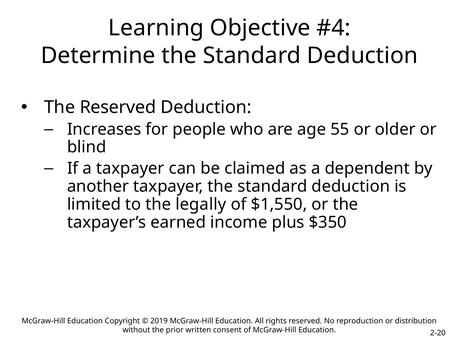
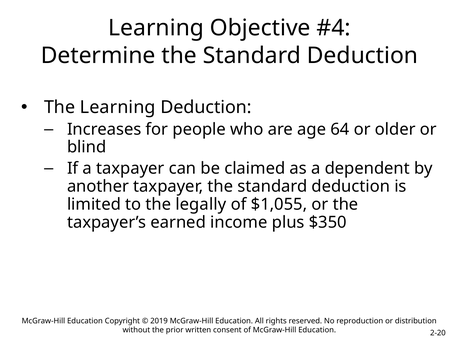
The Reserved: Reserved -> Learning (118, 107)
55: 55 -> 64 (340, 129)
$1,550: $1,550 -> $1,055 (279, 204)
